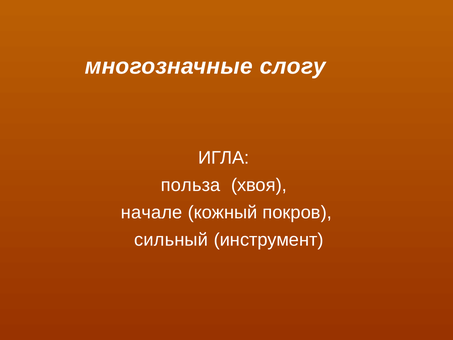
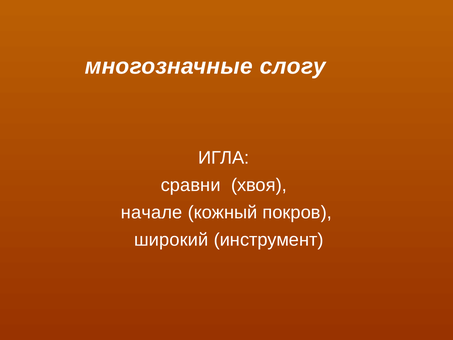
польза: польза -> сравни (191, 185)
сильный: сильный -> широкий (171, 240)
